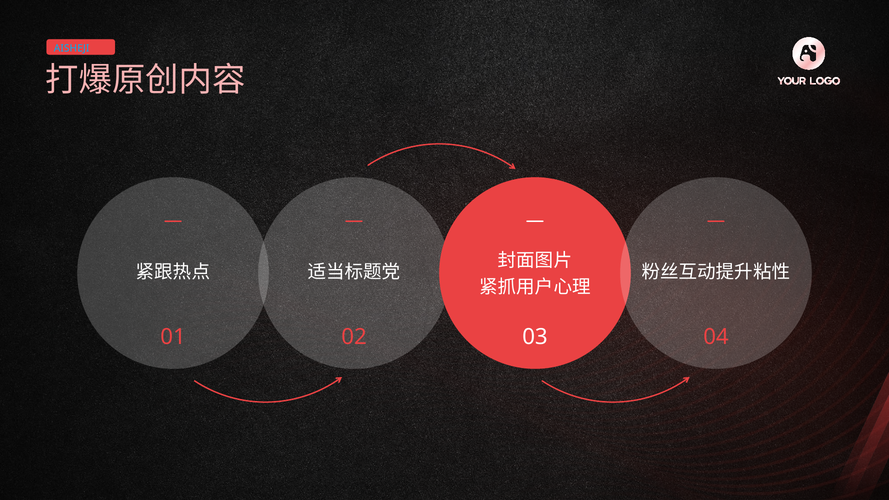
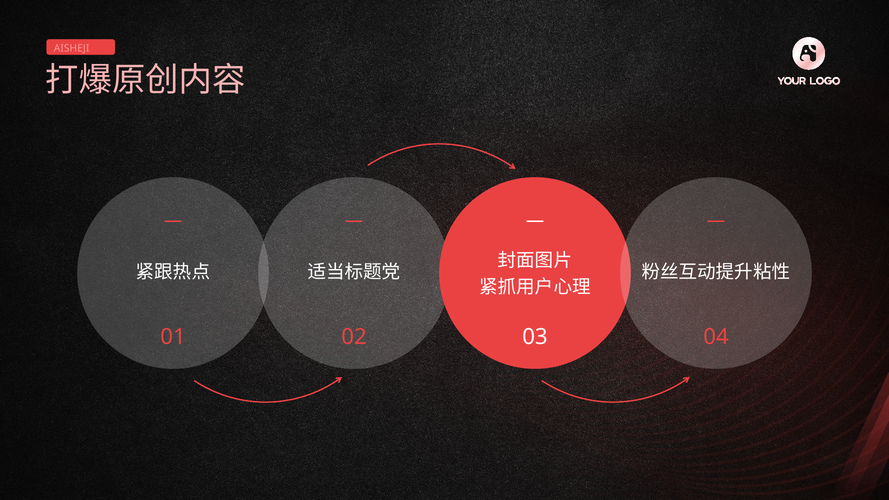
AISHEJI colour: light blue -> pink (72, 48)
